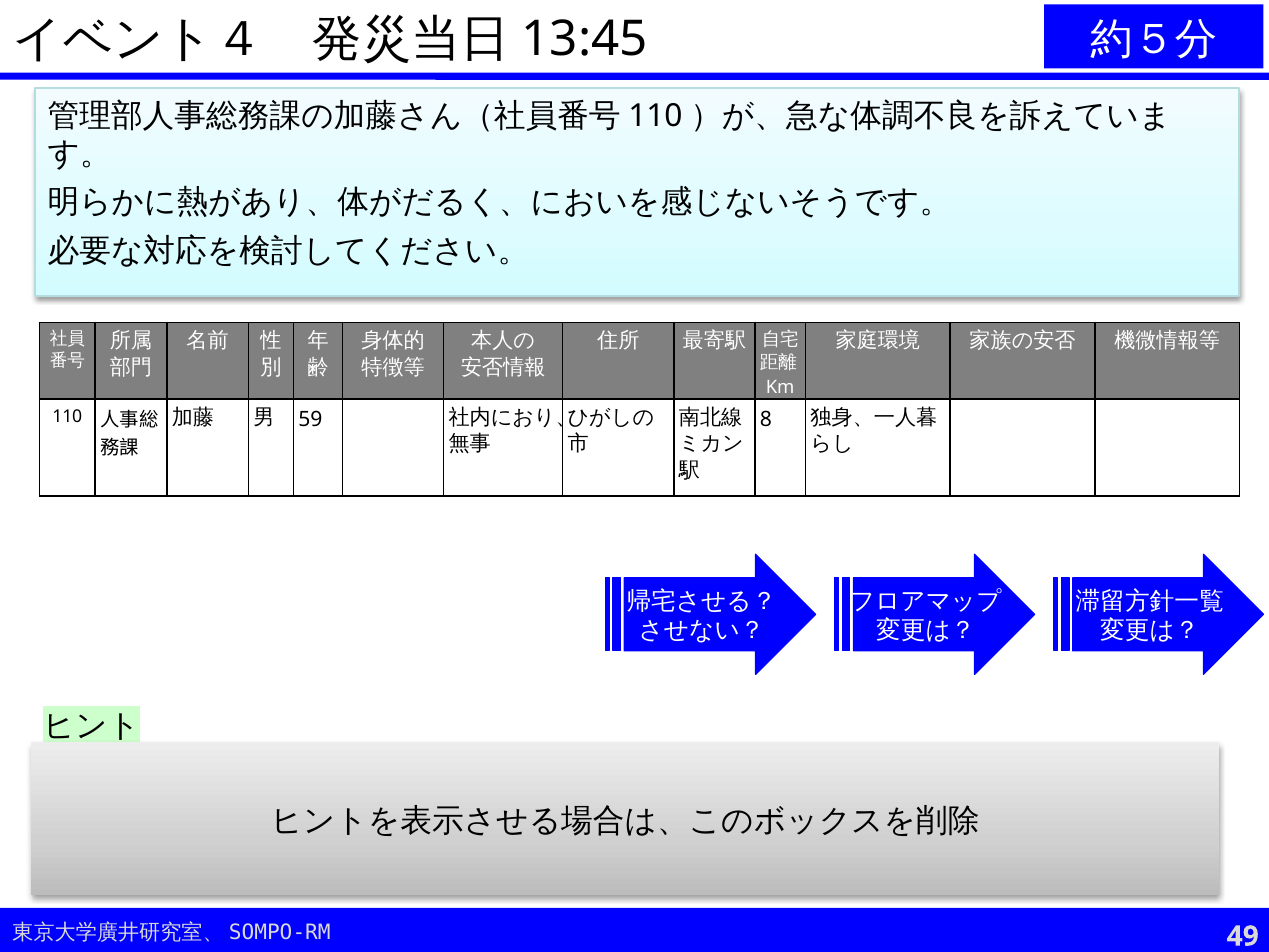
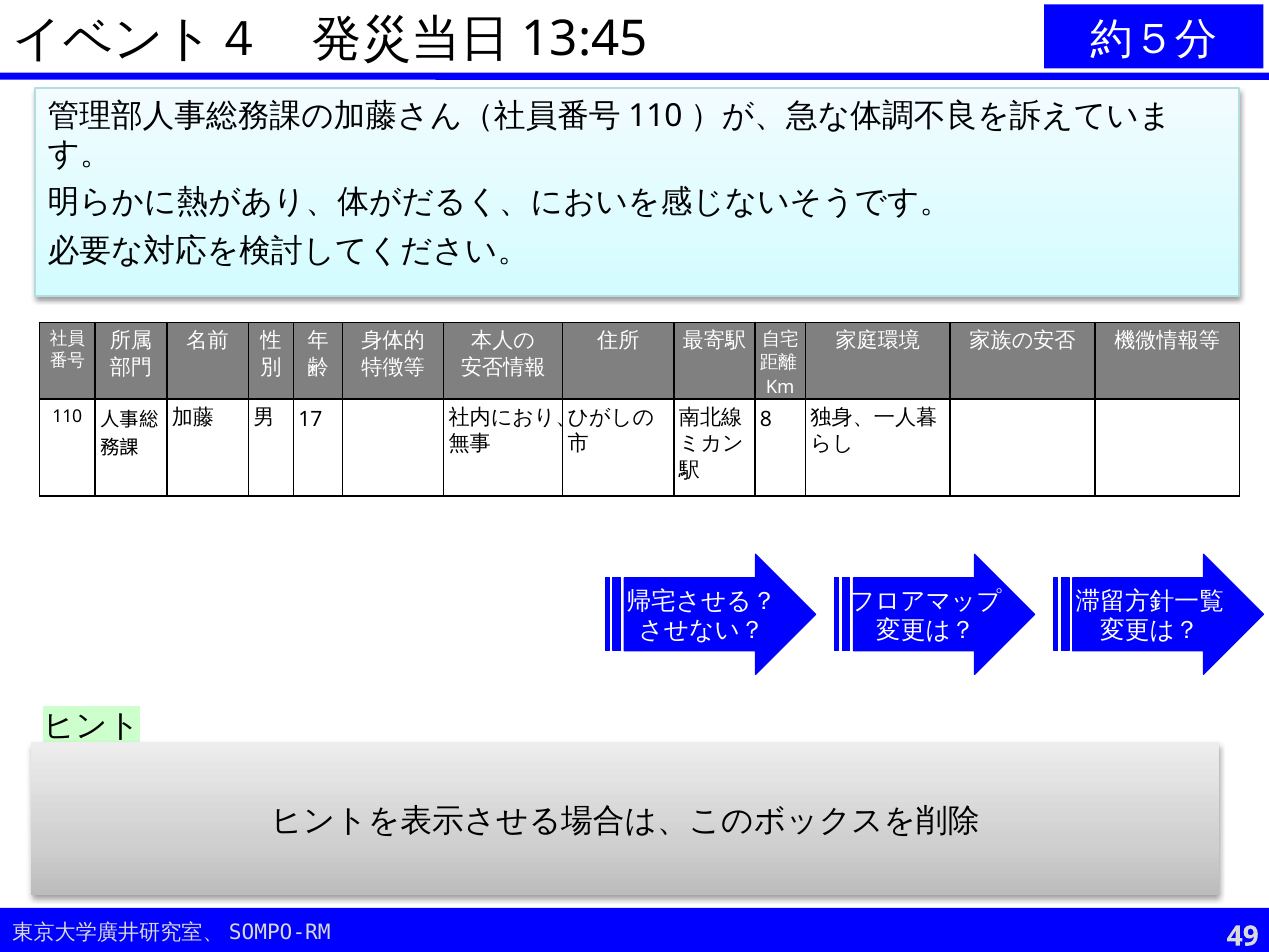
59: 59 -> 17 (310, 419)
